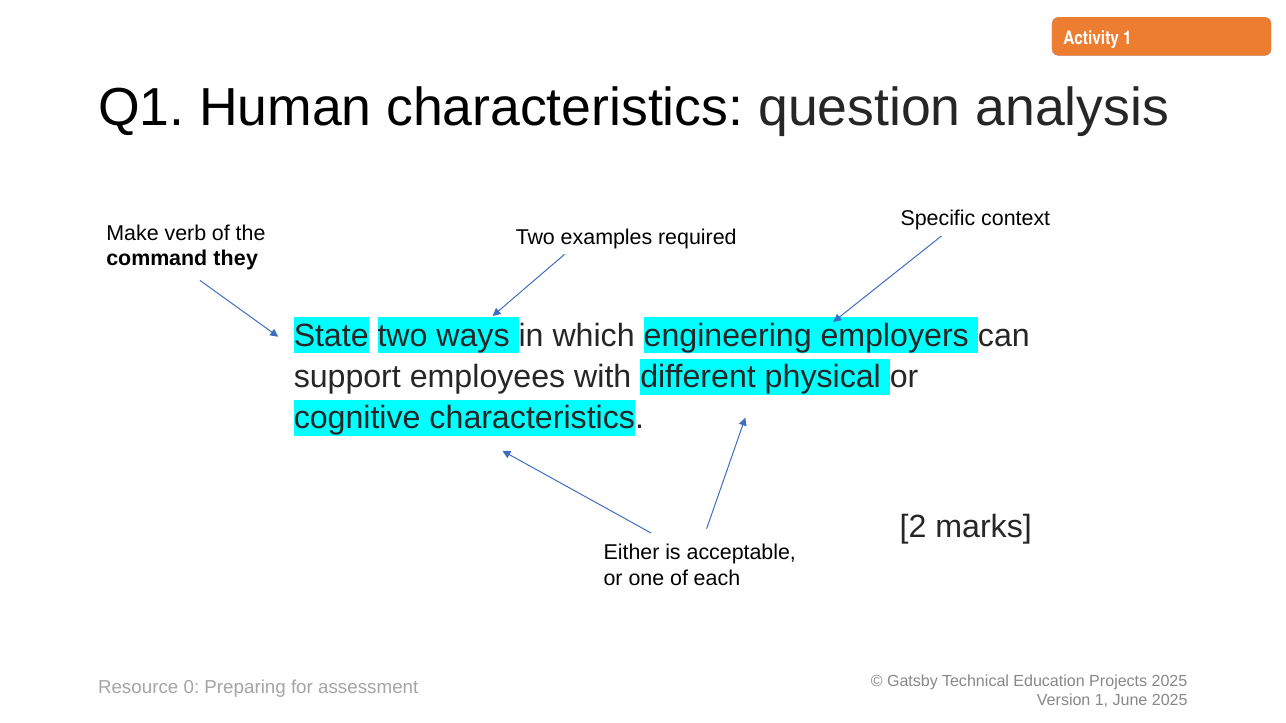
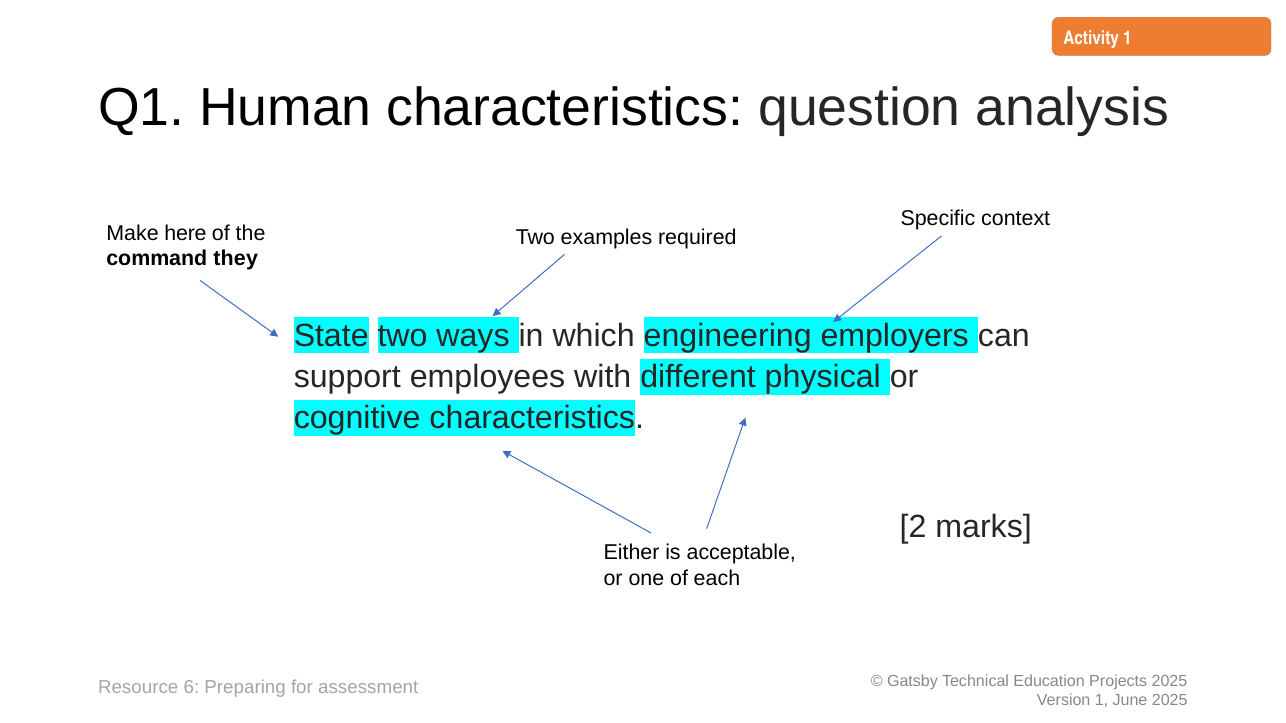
verb: verb -> here (186, 233)
0: 0 -> 6 (191, 688)
